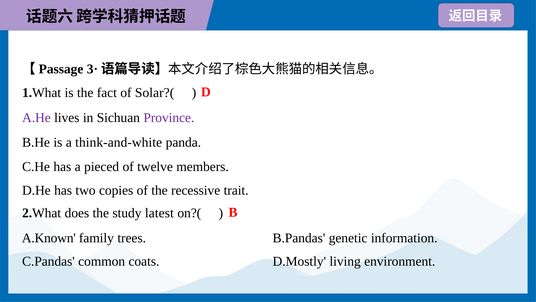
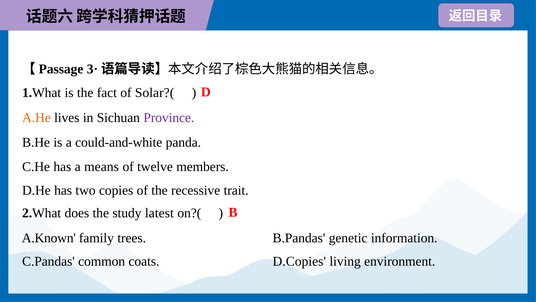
A.He colour: purple -> orange (36, 117)
think-and-white: think-and-white -> could-and-white (119, 142)
pieced: pieced -> means (102, 167)
D.Mostly: D.Mostly -> D.Copies (299, 261)
